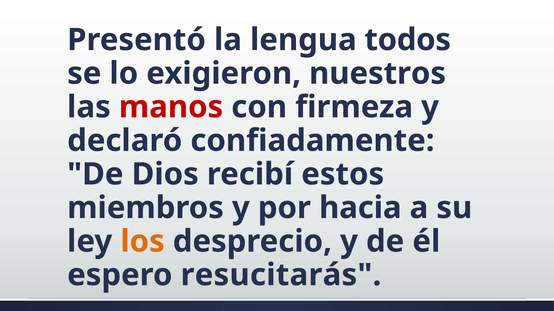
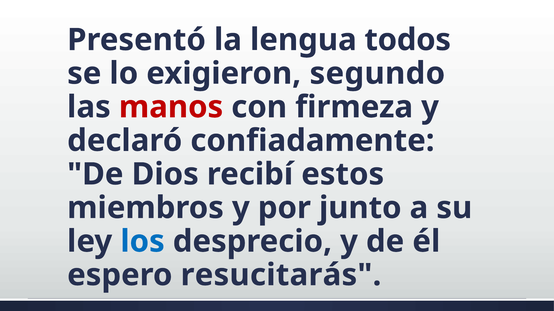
nuestros: nuestros -> segundo (377, 74)
hacia: hacia -> junto (360, 208)
los colour: orange -> blue (143, 242)
